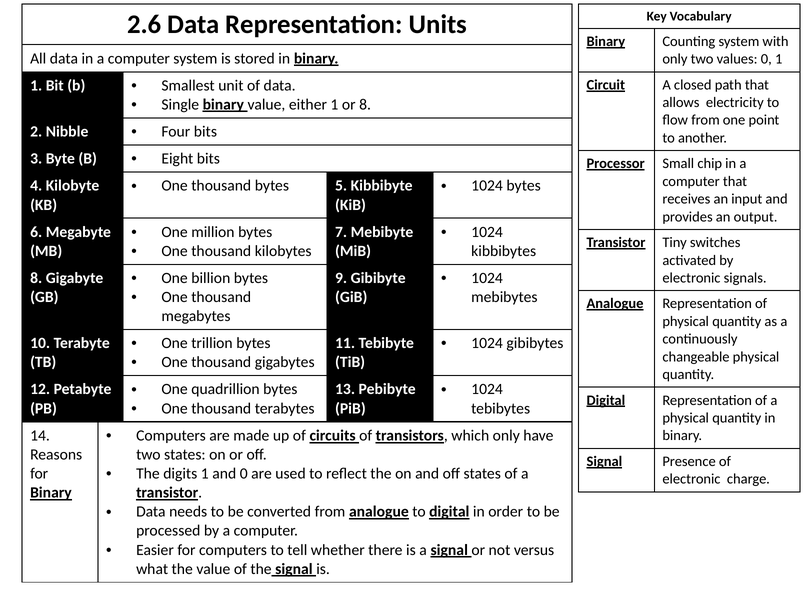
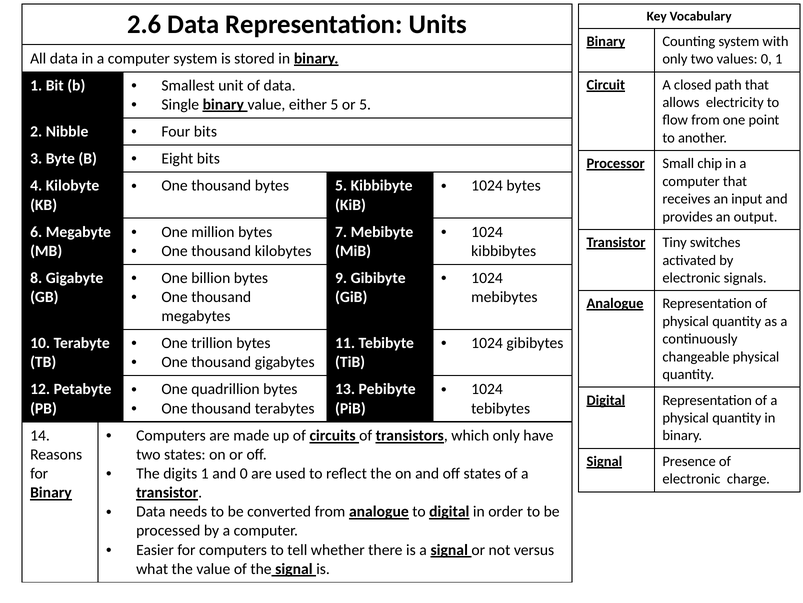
either 1: 1 -> 5 (334, 104)
or 8: 8 -> 5 (365, 104)
